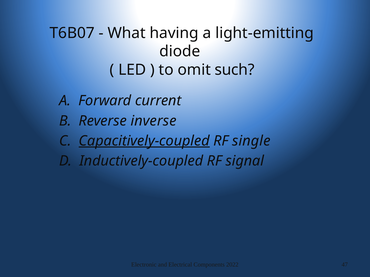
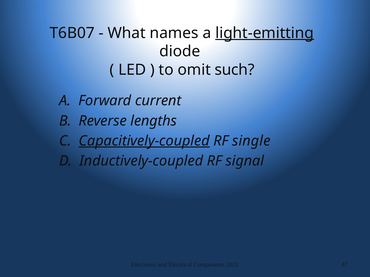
having: having -> names (174, 33)
light-emitting underline: none -> present (265, 33)
inverse: inverse -> lengths (154, 121)
